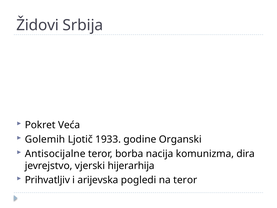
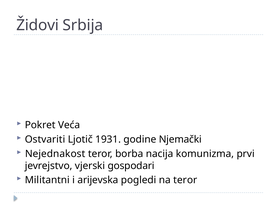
Golemih: Golemih -> Ostvariti (45, 139)
1933: 1933 -> 1931 (108, 139)
Organski: Organski -> Njemački (180, 139)
Antisocijalne: Antisocijalne -> Nejednakost (55, 154)
dira: dira -> prvi (246, 154)
hijerarhija: hijerarhija -> gospodari (131, 166)
Prihvatljiv: Prihvatljiv -> Militantni (47, 180)
